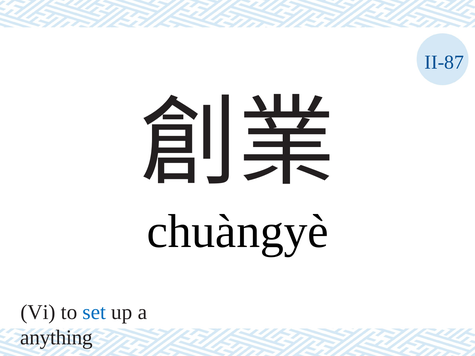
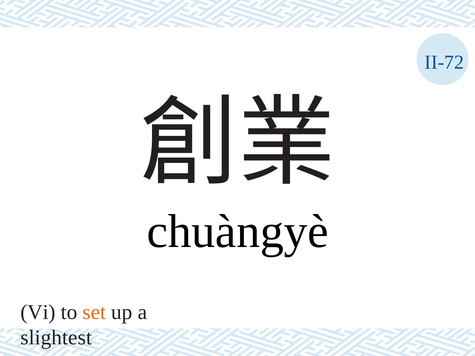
II-87: II-87 -> II-72 (444, 62)
set colour: blue -> orange (94, 313)
anything: anything -> slightest (56, 338)
